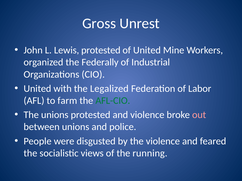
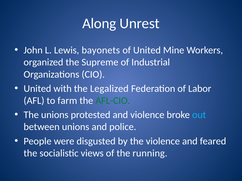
Gross: Gross -> Along (99, 23)
Lewis protested: protested -> bayonets (101, 50)
Federally: Federally -> Supreme (100, 62)
out colour: pink -> light blue (199, 115)
